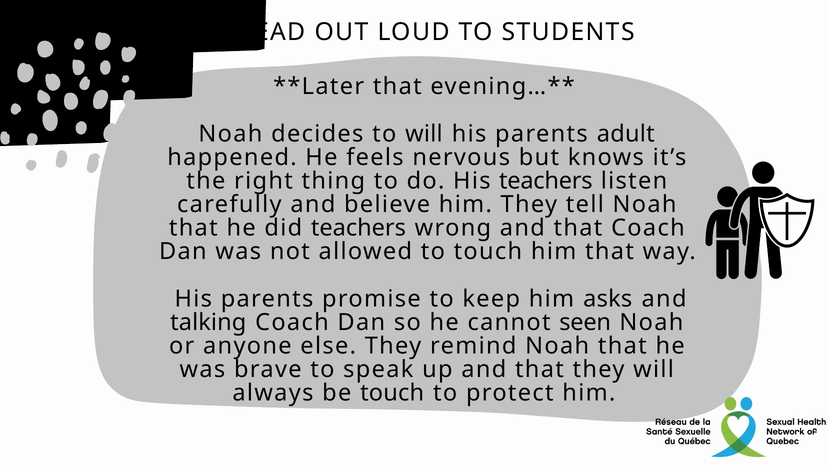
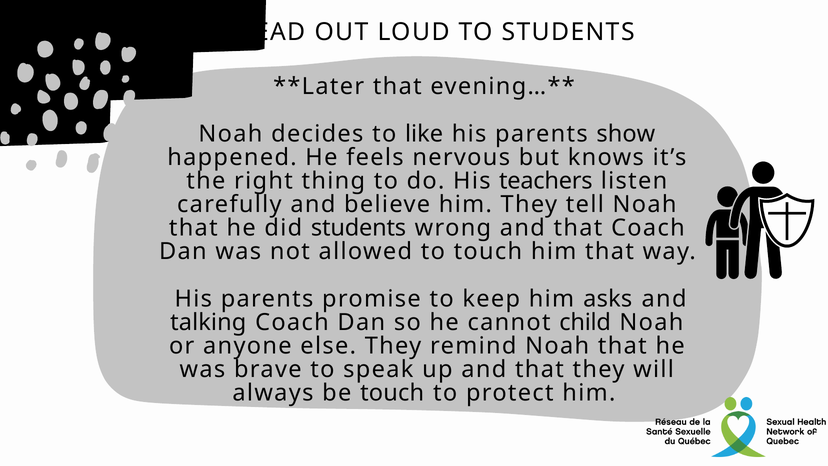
to will: will -> like (424, 134)
adult: adult -> show (626, 134)
did teachers: teachers -> students (359, 228)
seen: seen -> child (585, 322)
